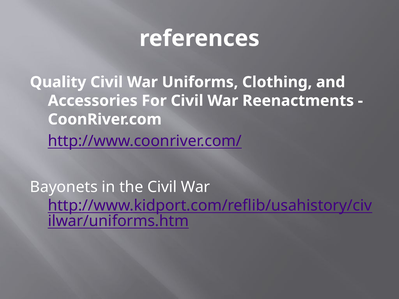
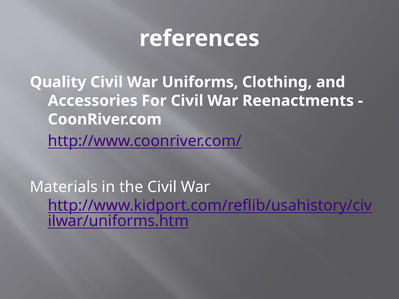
Bayonets: Bayonets -> Materials (64, 187)
